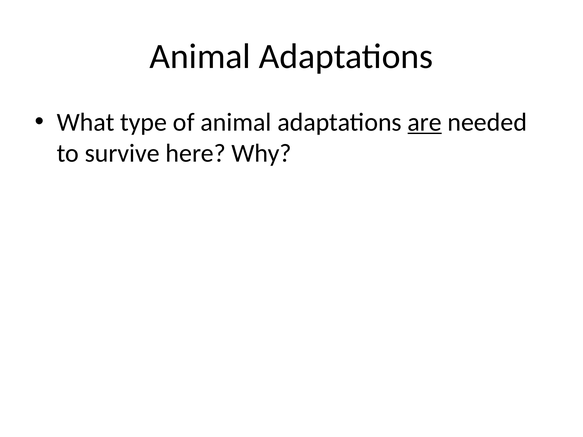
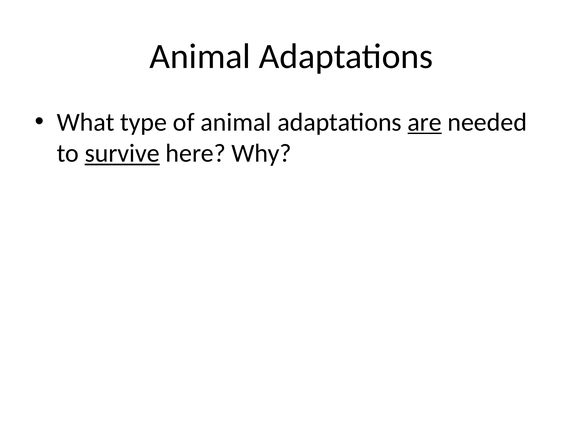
survive underline: none -> present (122, 153)
